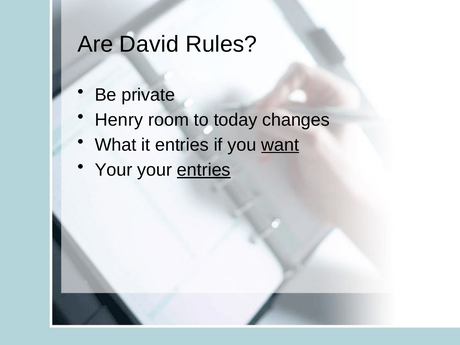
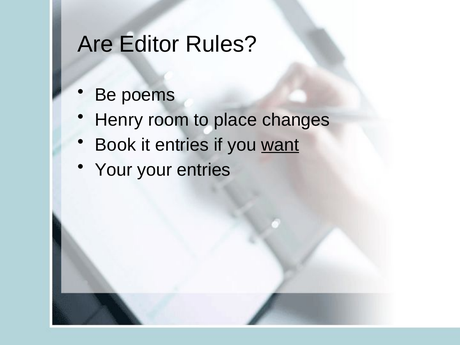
David: David -> Editor (149, 44)
private: private -> poems (148, 95)
today: today -> place (235, 120)
What: What -> Book (115, 145)
entries underline: present -> none (204, 170)
